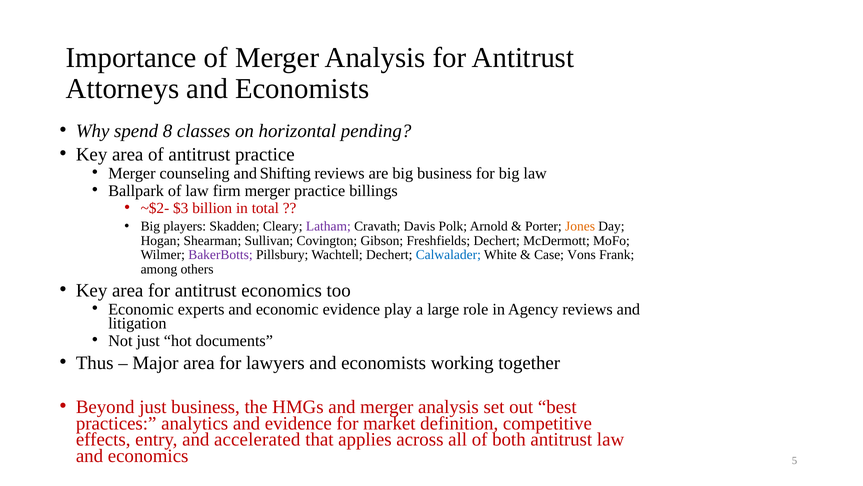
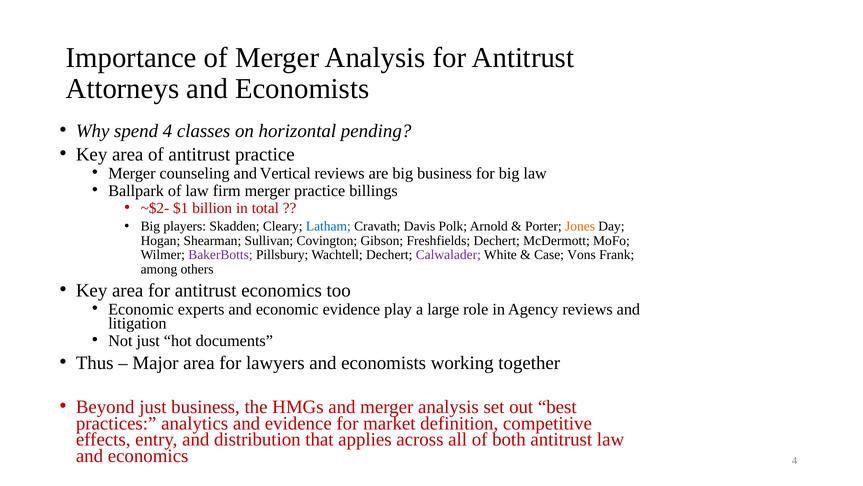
spend 8: 8 -> 4 (167, 131)
Shifting: Shifting -> Vertical (285, 173)
$3: $3 -> $1 (181, 208)
Latham colour: purple -> blue (328, 226)
Calwalader colour: blue -> purple (448, 255)
accelerated: accelerated -> distribution (257, 439)
economics 5: 5 -> 4 (794, 460)
